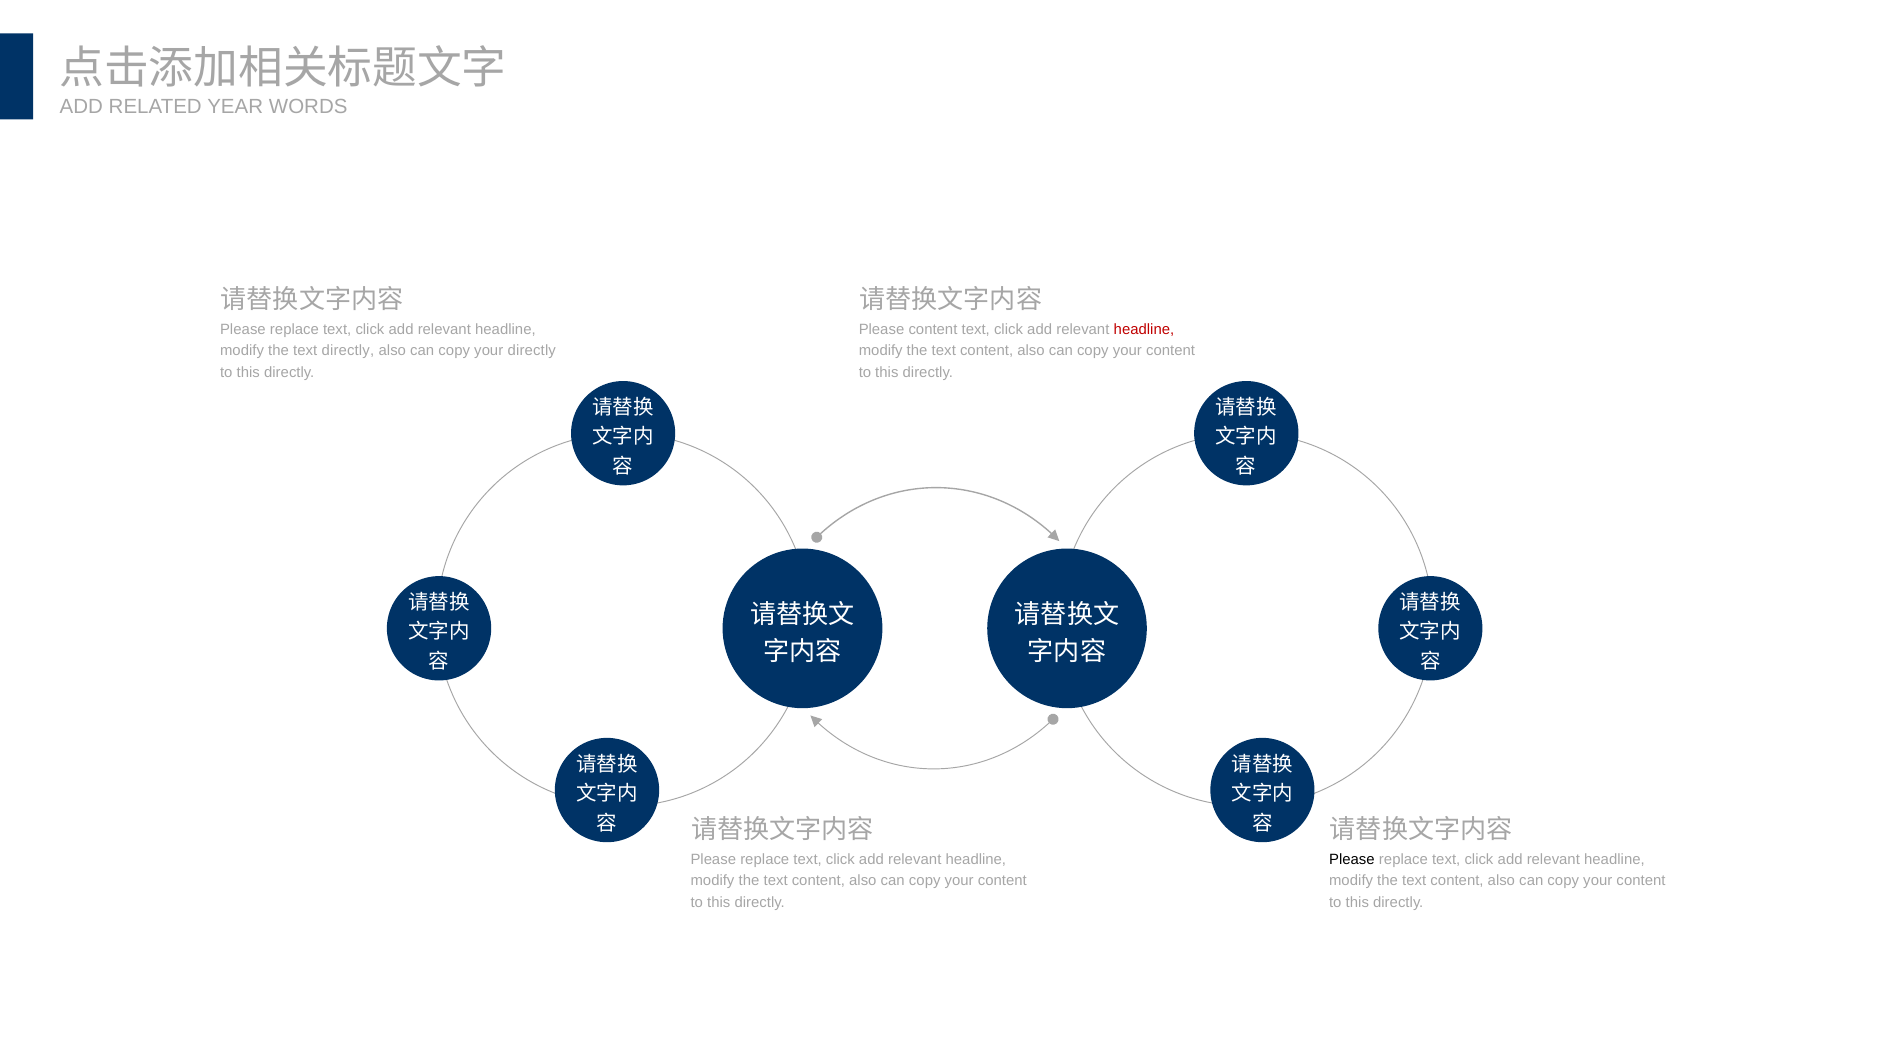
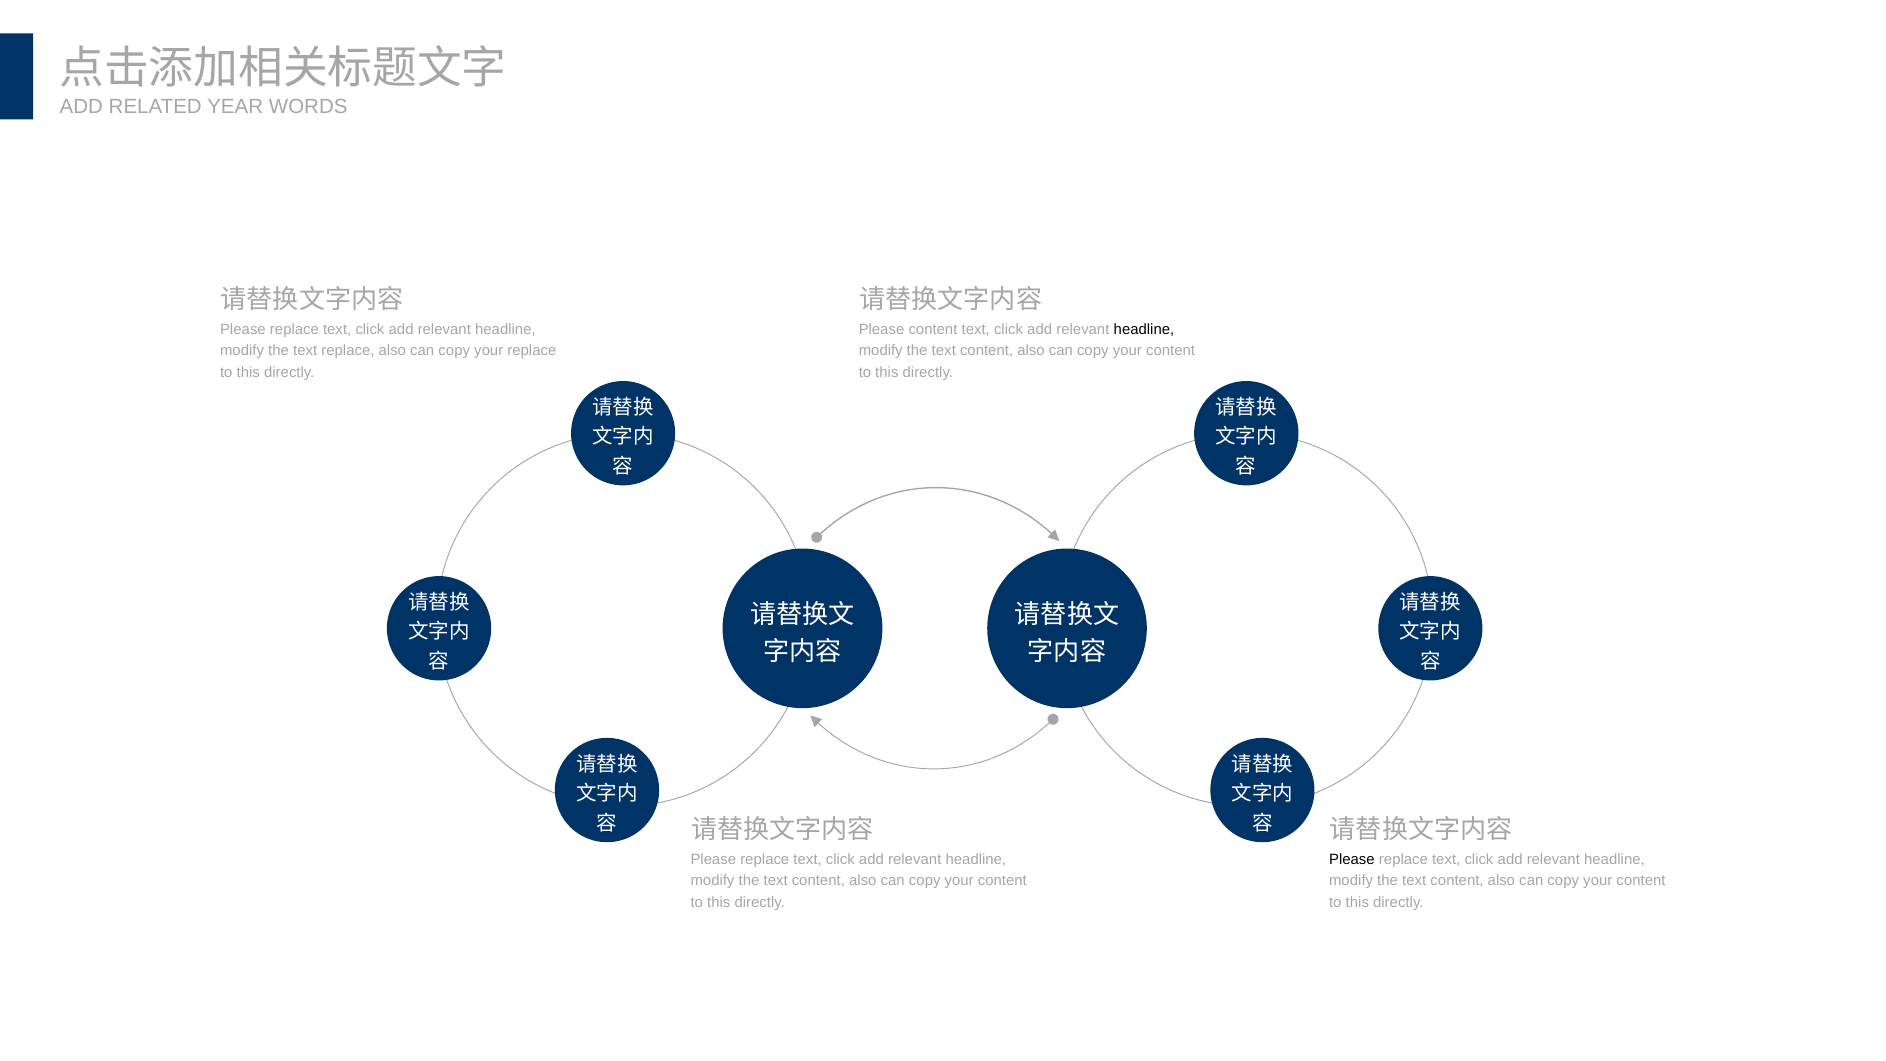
headline colour: red -> black (1144, 329)
text directly: directly -> replace (348, 351)
your directly: directly -> replace (532, 351)
